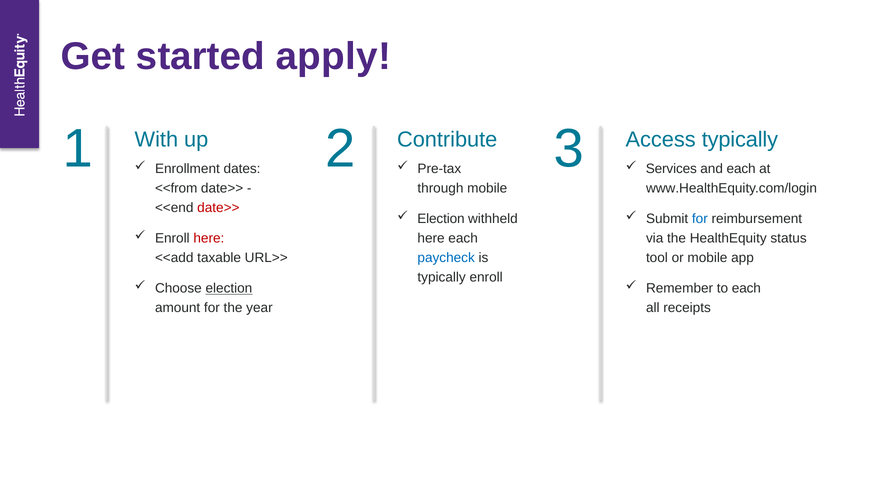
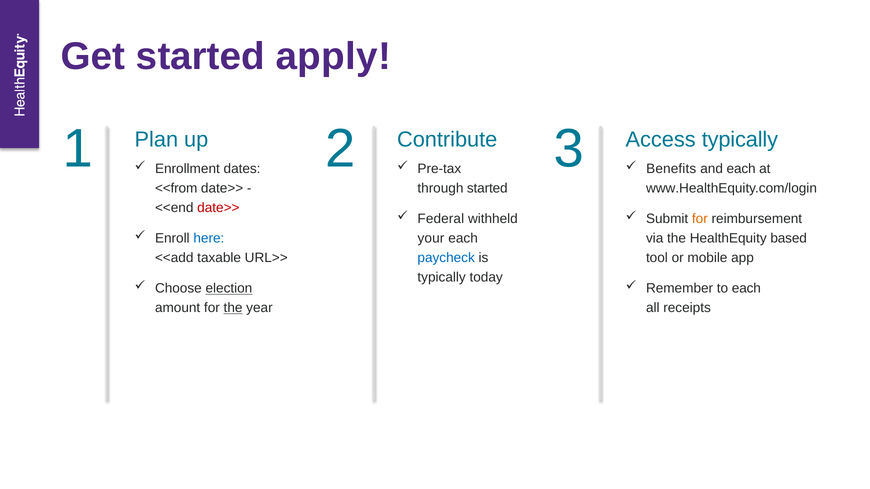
With: With -> Plan (156, 140)
Services: Services -> Benefits (671, 169)
through mobile: mobile -> started (487, 189)
Election: Election -> Federal (441, 219)
for colour: blue -> orange (700, 219)
here colour: red -> blue (209, 239)
here: here -> your (431, 239)
status: status -> based (789, 239)
typically enroll: enroll -> today (486, 278)
the underline: none -> present (233, 308)
